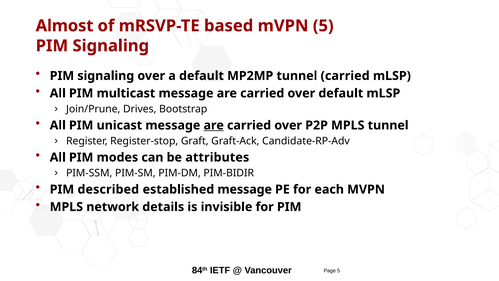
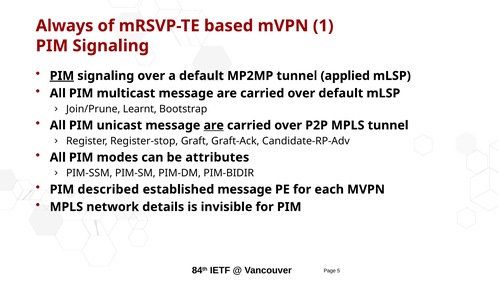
Almost: Almost -> Always (65, 26)
mVPN 5: 5 -> 1 (323, 26)
PIM underline: none -> present (62, 76)
tunnel carried: carried -> applied (345, 76)
Drives: Drives -> Learnt (140, 109)
